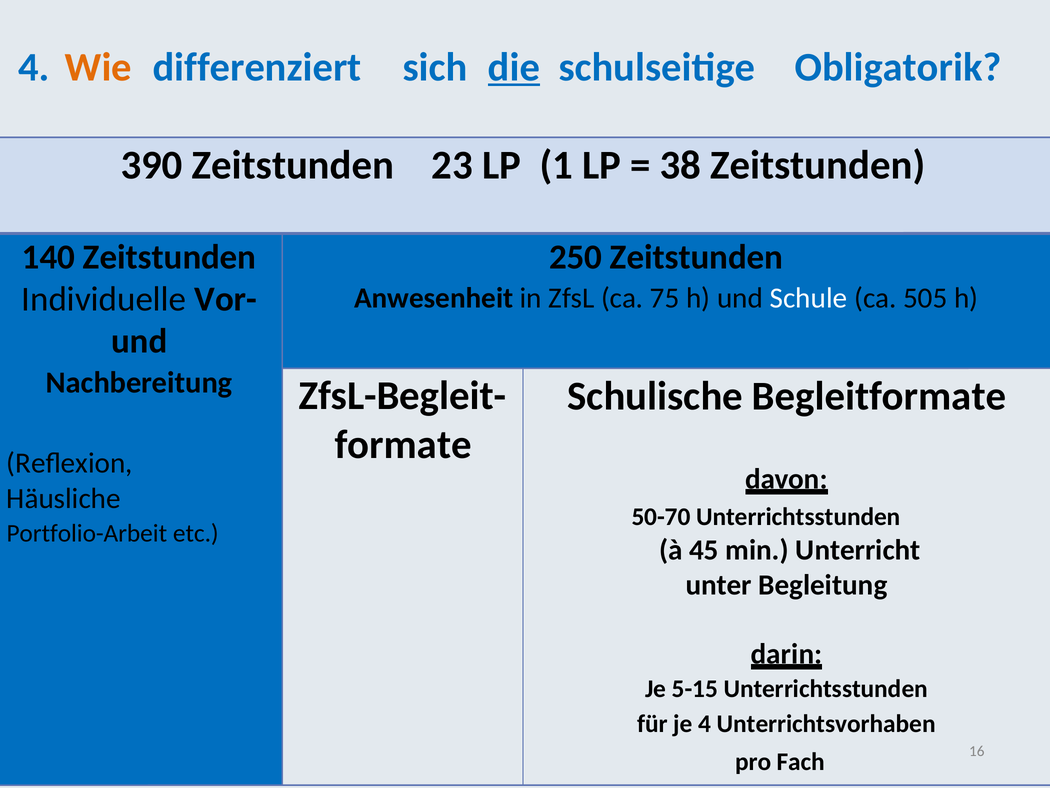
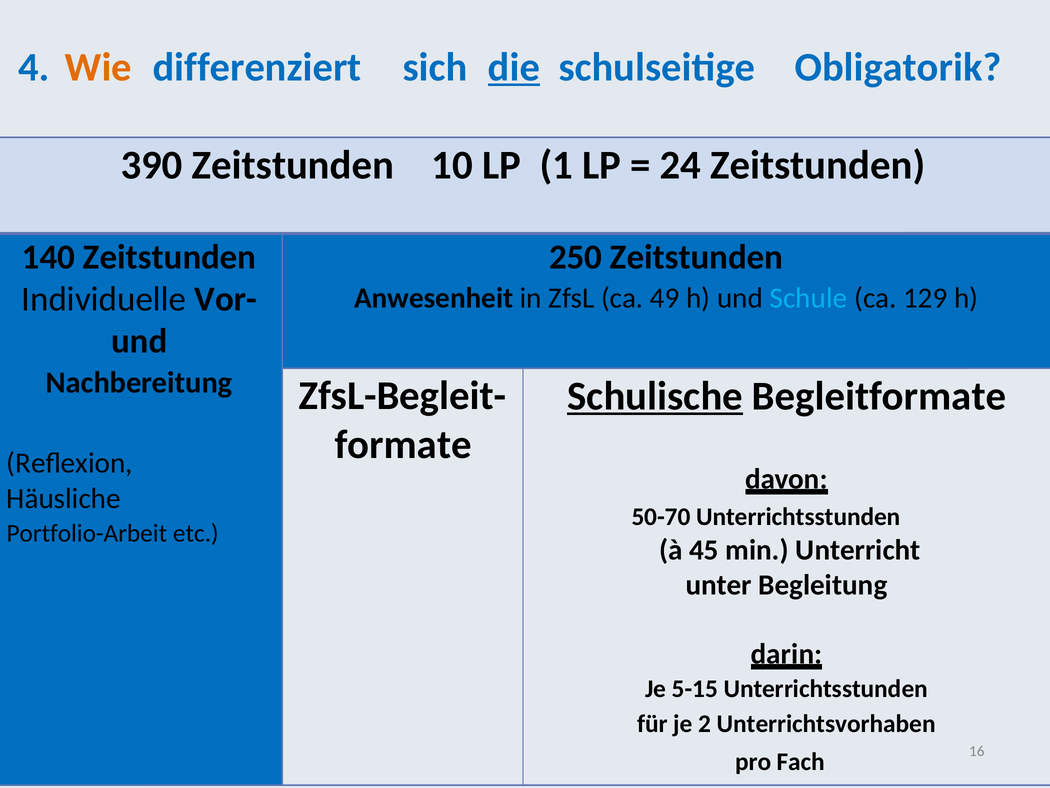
23: 23 -> 10 (452, 165)
38: 38 -> 24 (680, 165)
75: 75 -> 49 (665, 298)
Schule colour: white -> light blue (808, 298)
505: 505 -> 129 (925, 298)
Schulische underline: none -> present (655, 396)
je 4: 4 -> 2 (705, 723)
